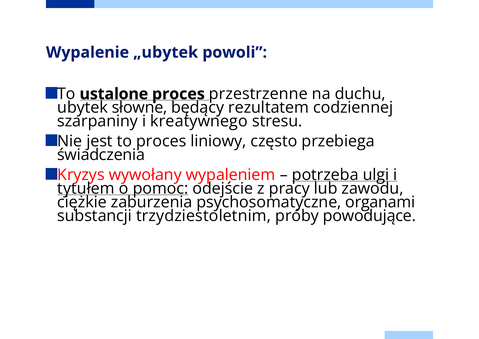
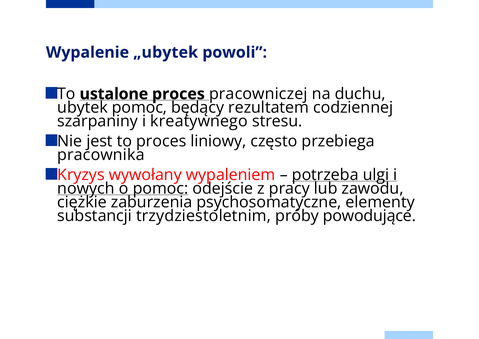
przestrzenne: przestrzenne -> pracowniczej (258, 94)
ubytek słowne: słowne -> pomoc (140, 108)
świadczenia: świadczenia -> pracownika (101, 155)
tytułem: tytułem -> nowych (86, 188)
organami: organami -> elementy (380, 202)
